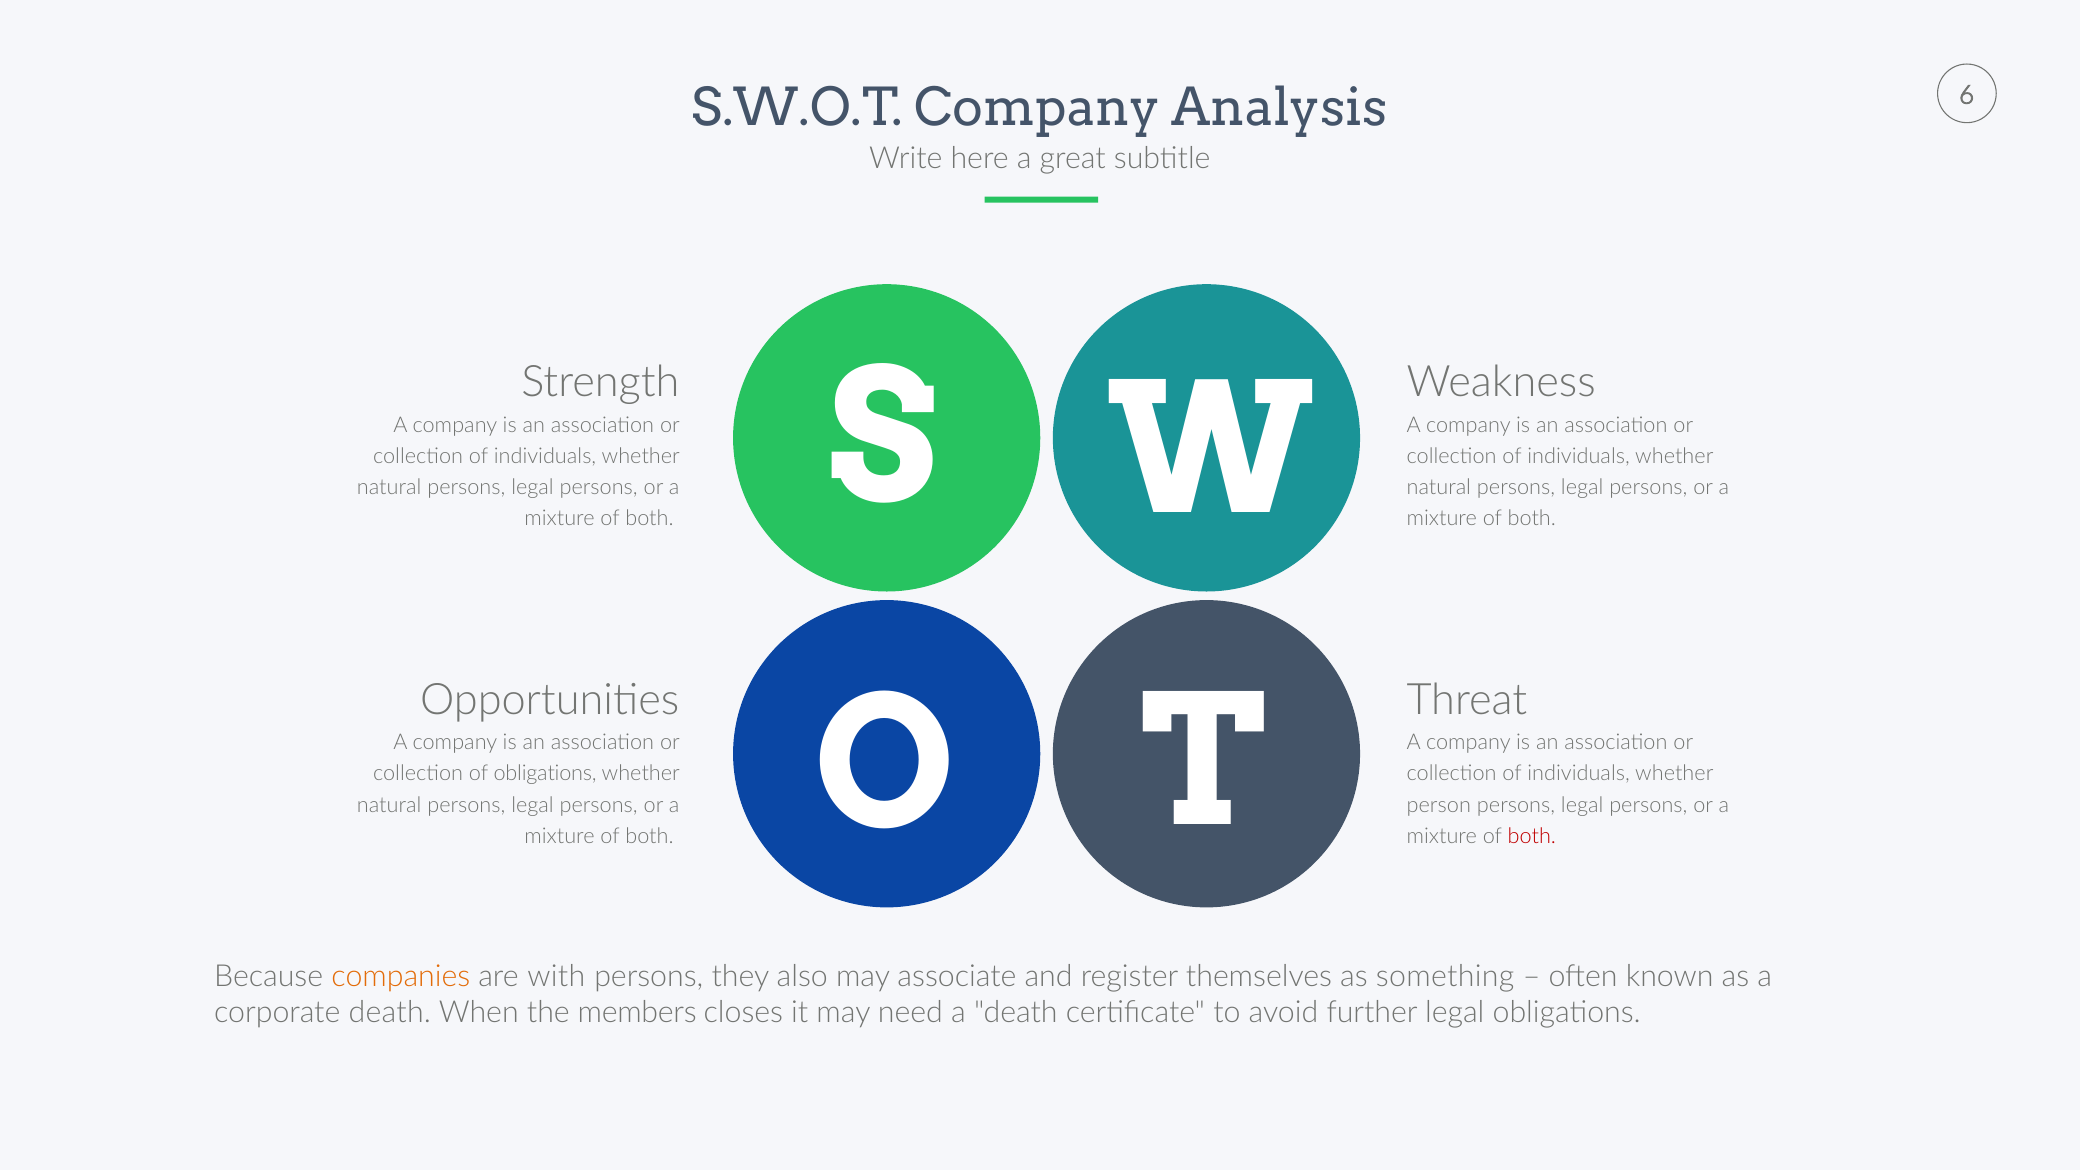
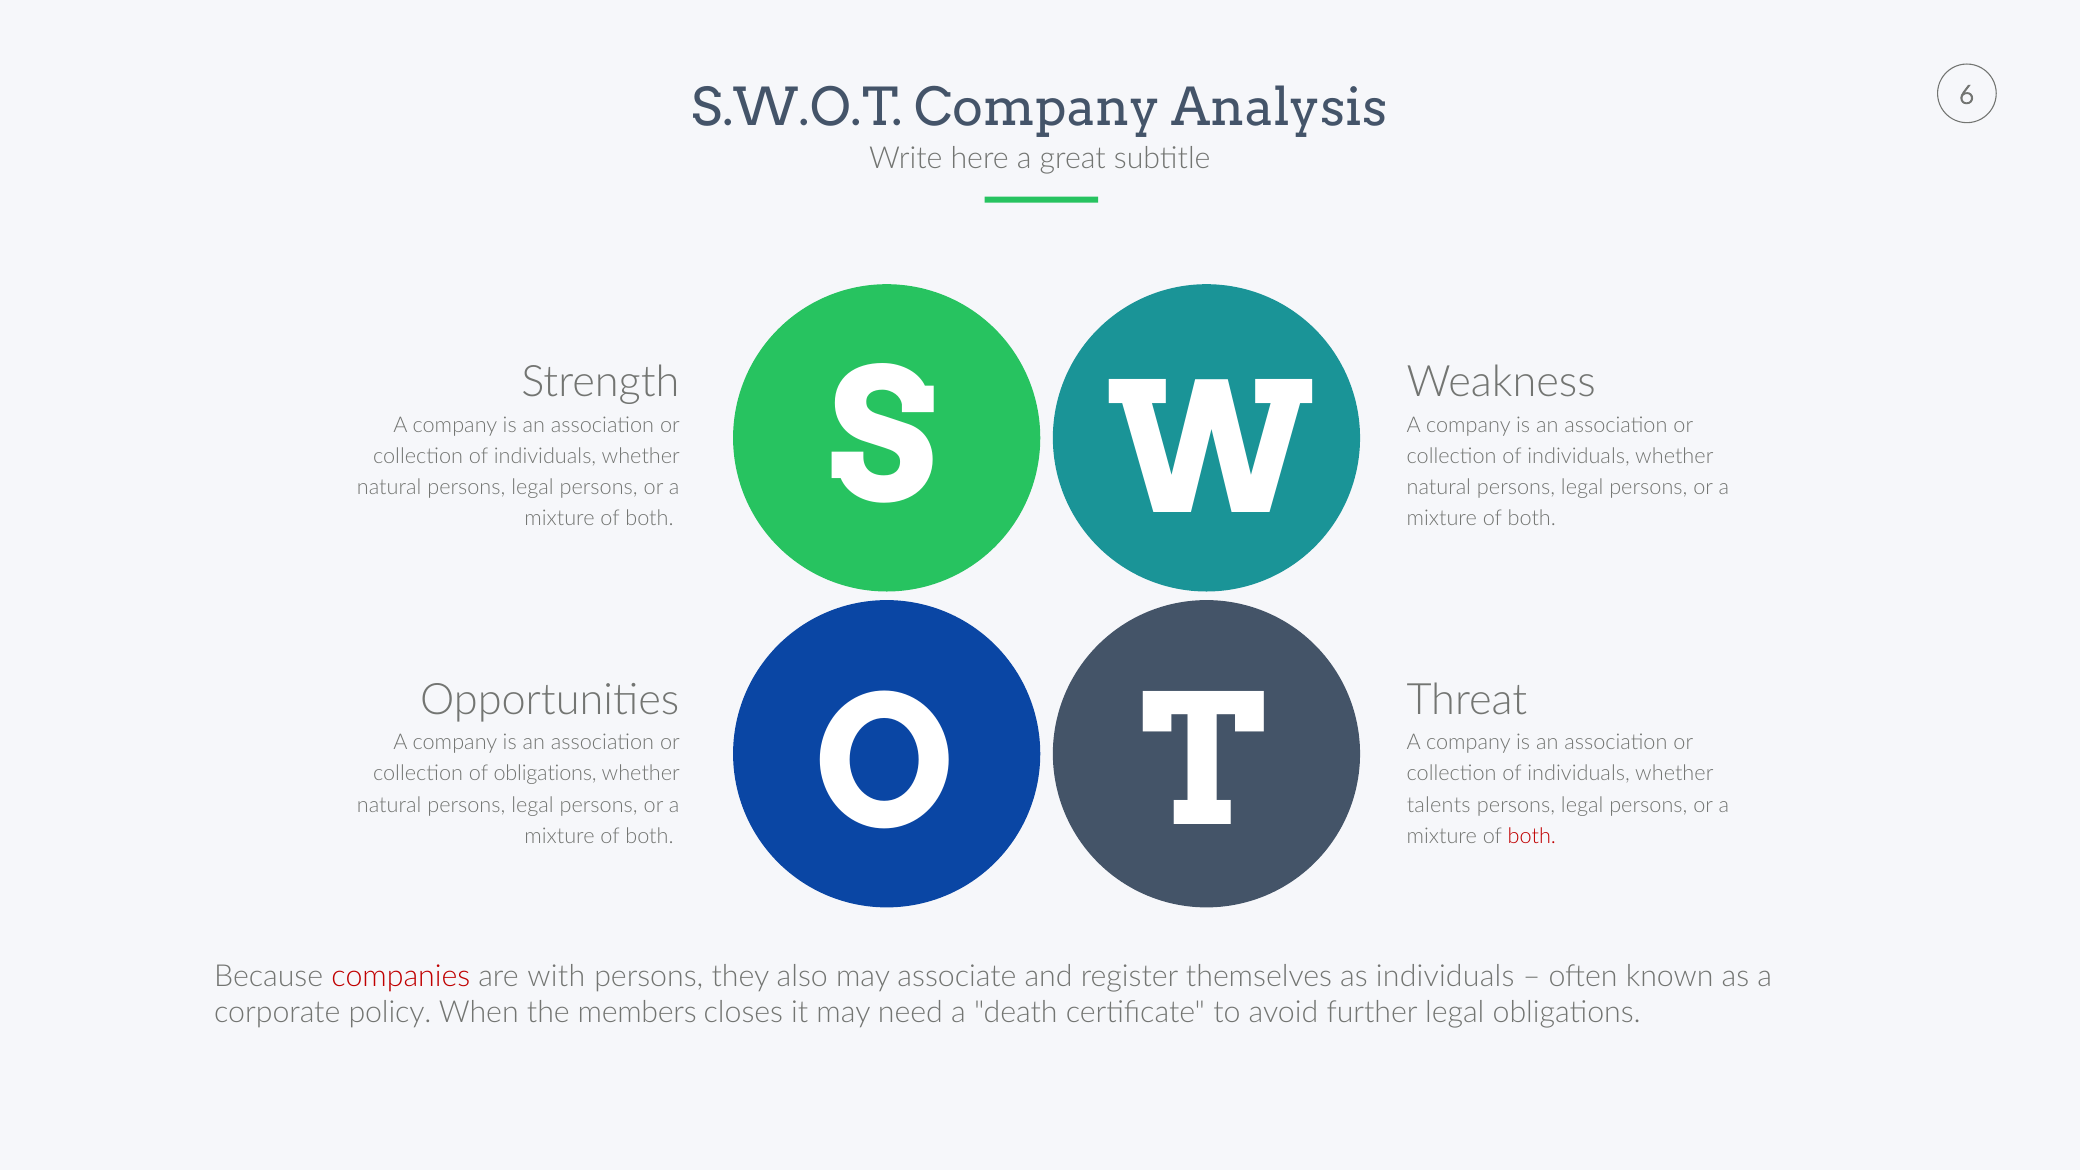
person: person -> talents (1439, 805)
companies colour: orange -> red (401, 976)
as something: something -> individuals (1445, 976)
corporate death: death -> policy (390, 1013)
